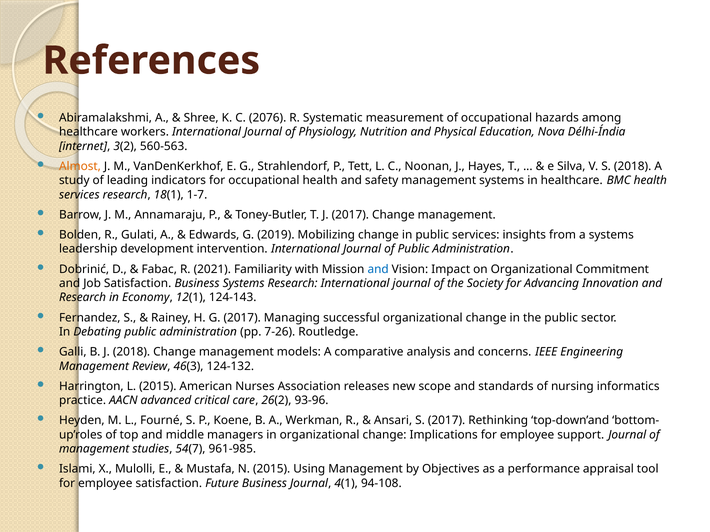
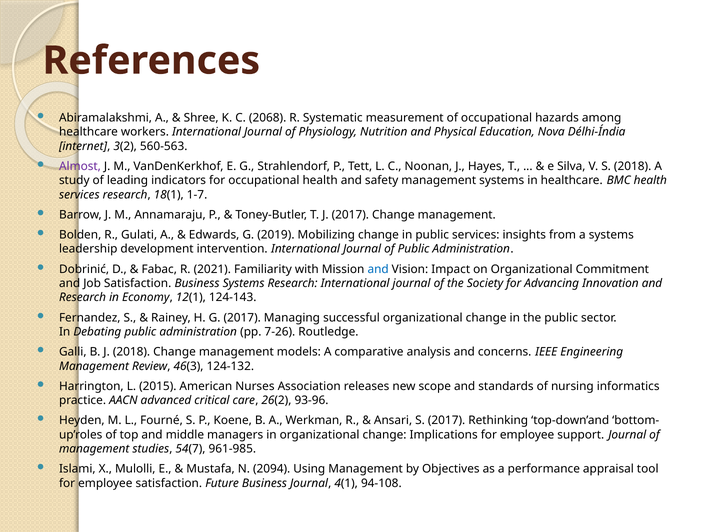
2076: 2076 -> 2068 (268, 118)
Almost colour: orange -> purple (80, 166)
N 2015: 2015 -> 2094 (272, 469)
